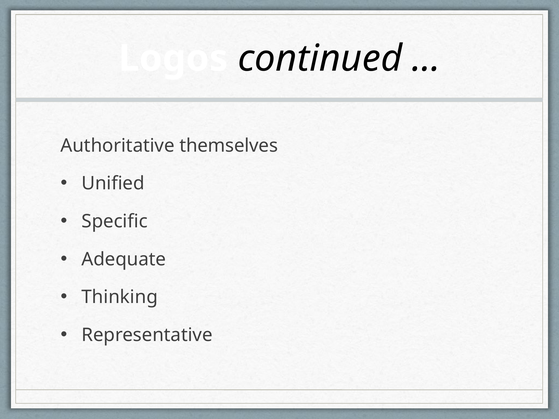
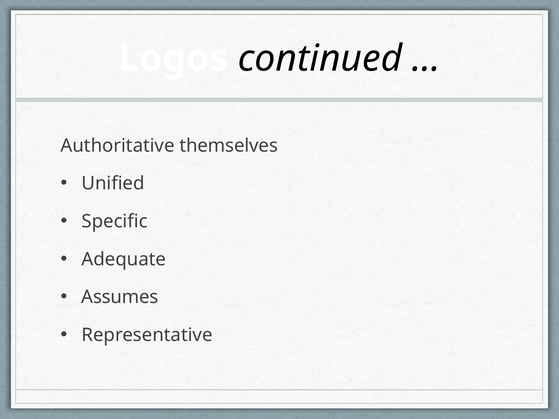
Thinking: Thinking -> Assumes (120, 297)
